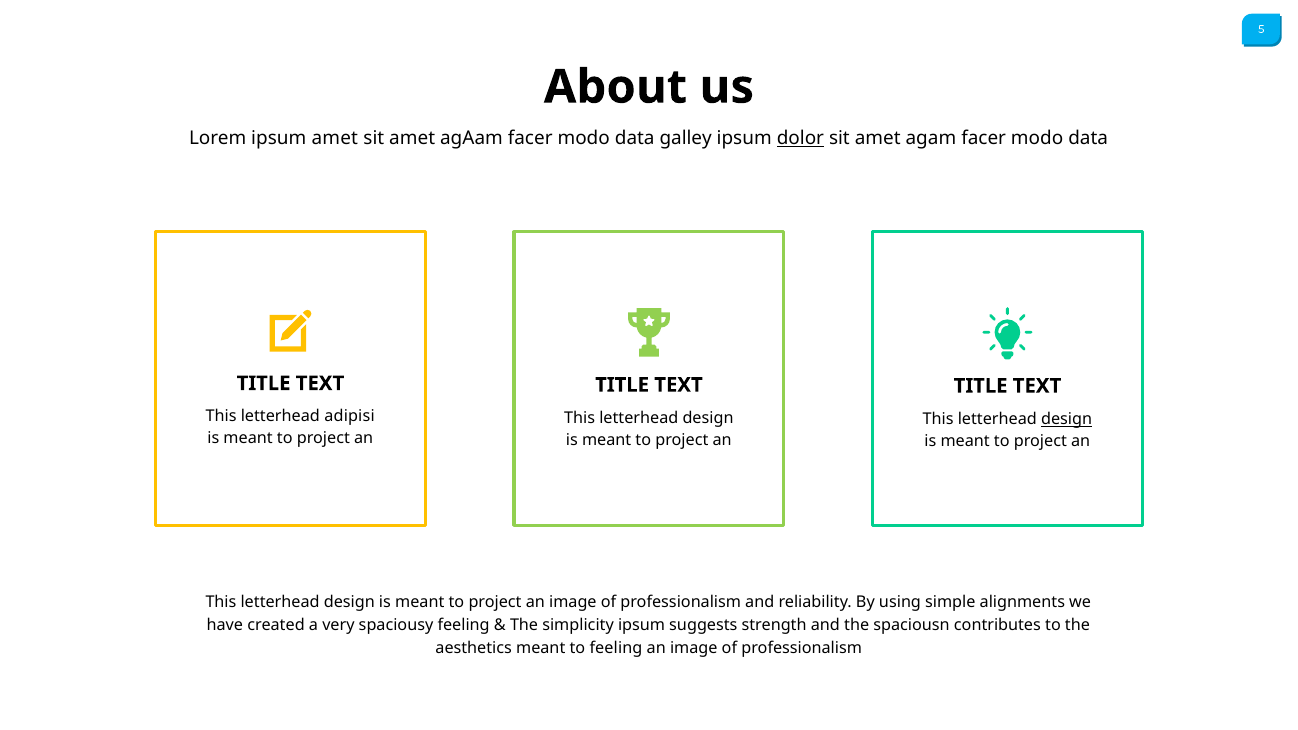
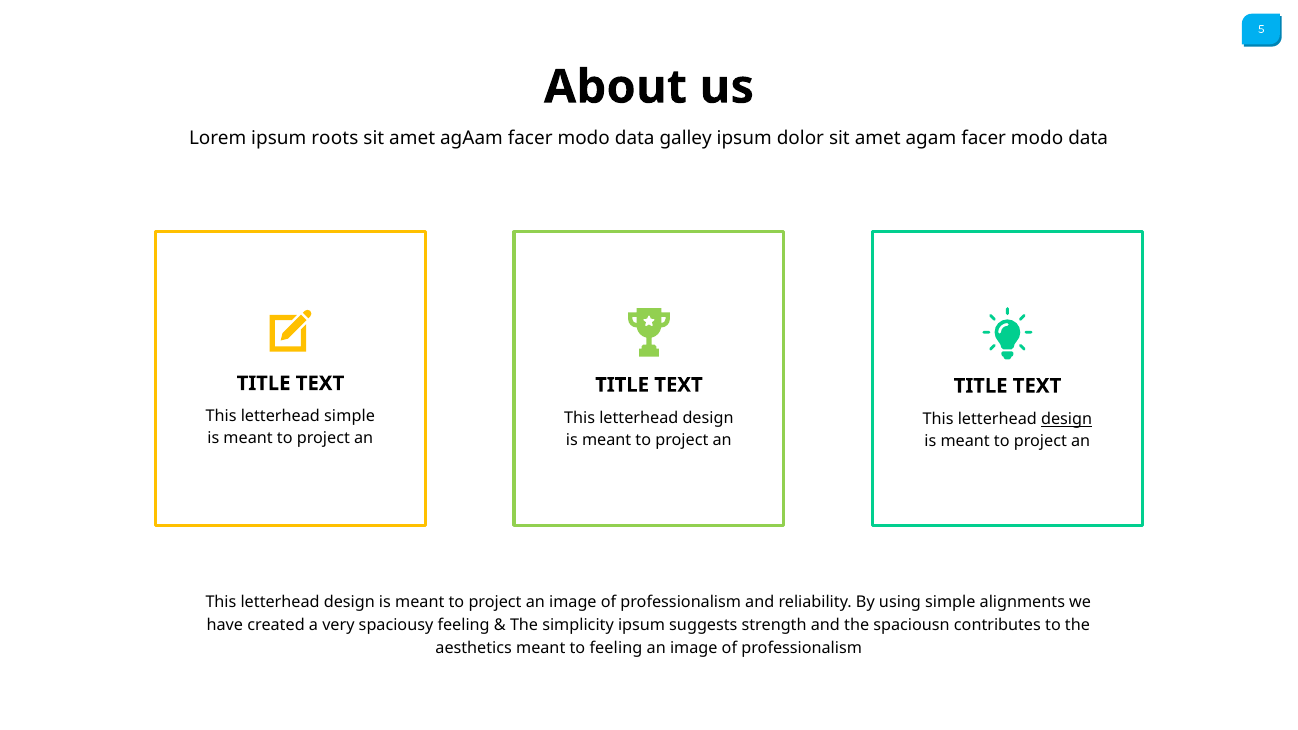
ipsum amet: amet -> roots (335, 138)
dolor underline: present -> none (800, 138)
letterhead adipisi: adipisi -> simple (350, 417)
